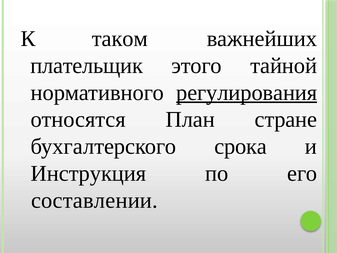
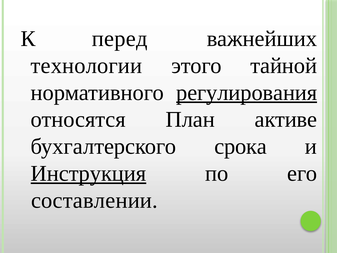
таком: таком -> перед (120, 39)
плательщик: плательщик -> технологии (86, 66)
стране: стране -> активе (286, 119)
Инструкция underline: none -> present (88, 173)
